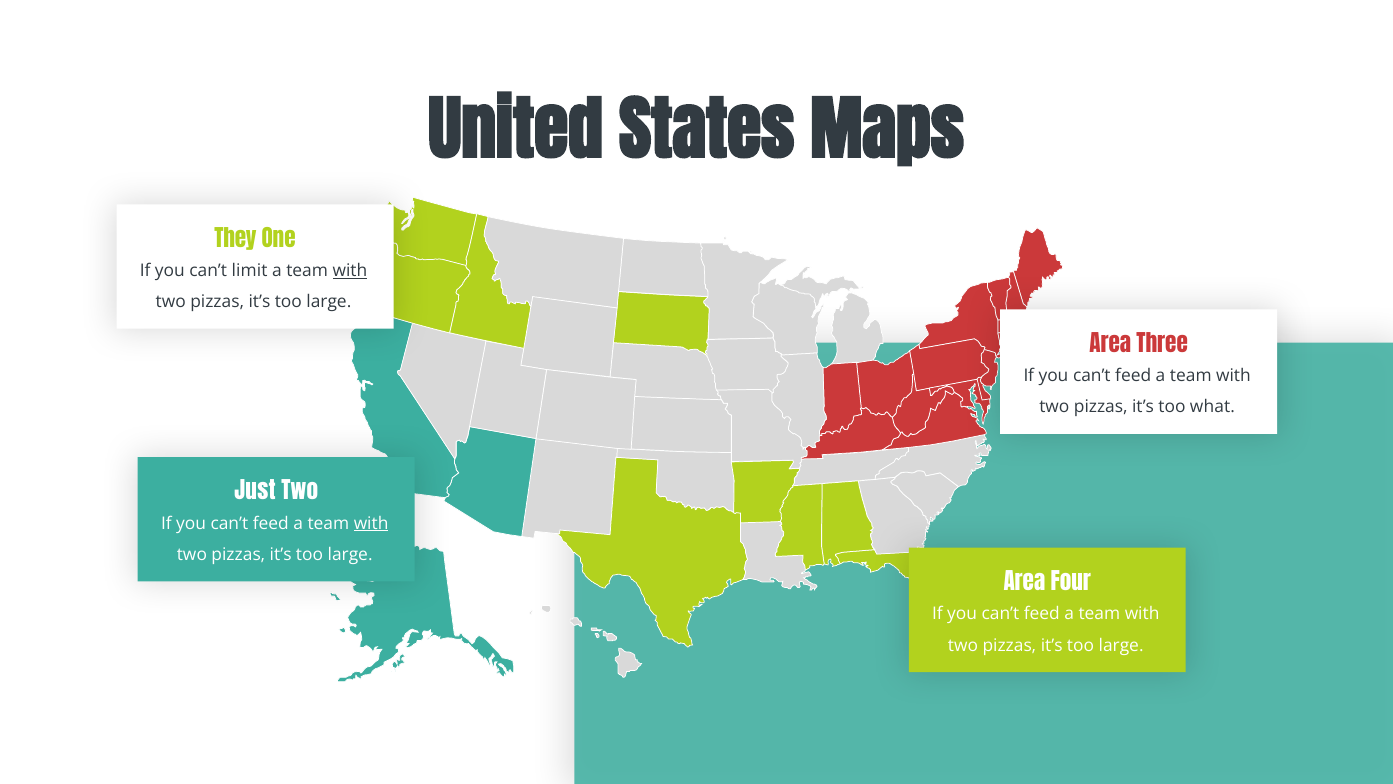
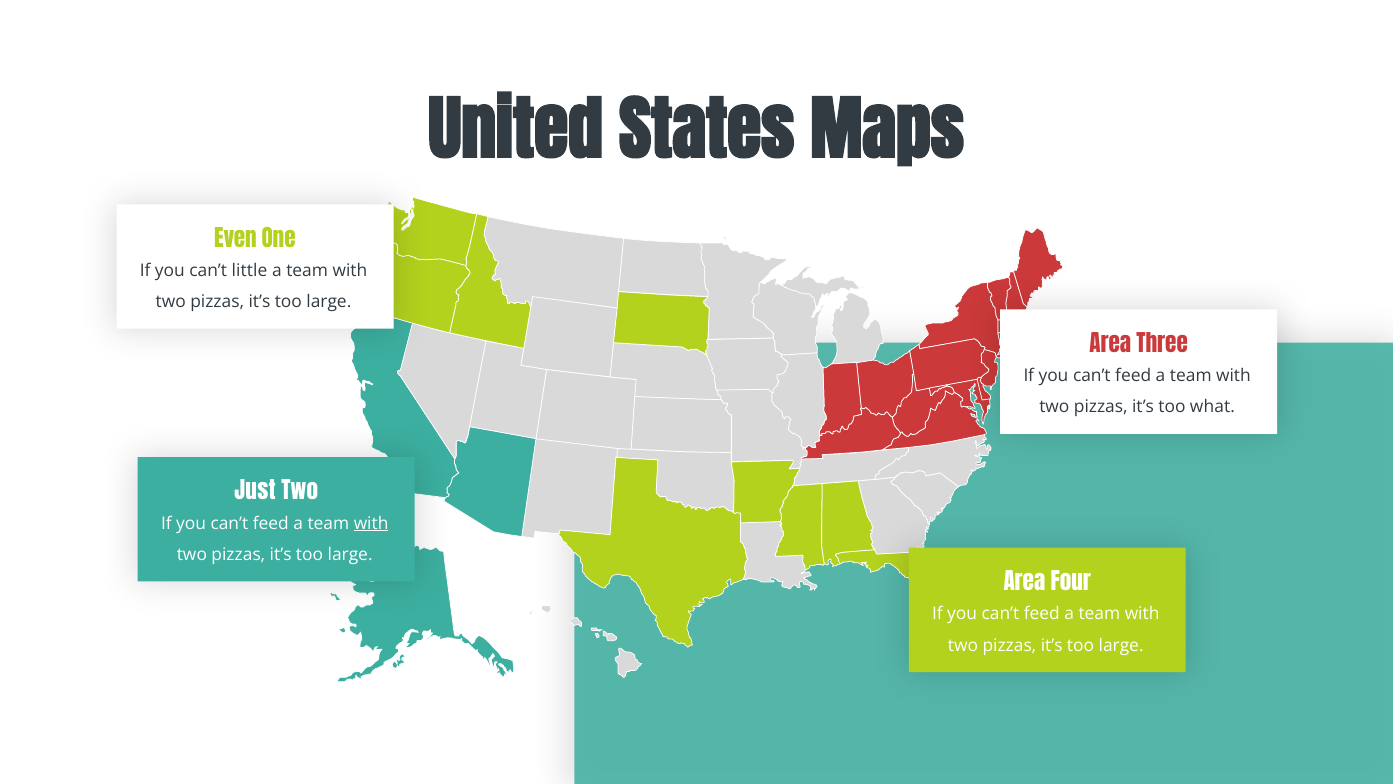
They: They -> Even (235, 239)
limit: limit -> little (250, 270)
with underline: present -> none (350, 270)
